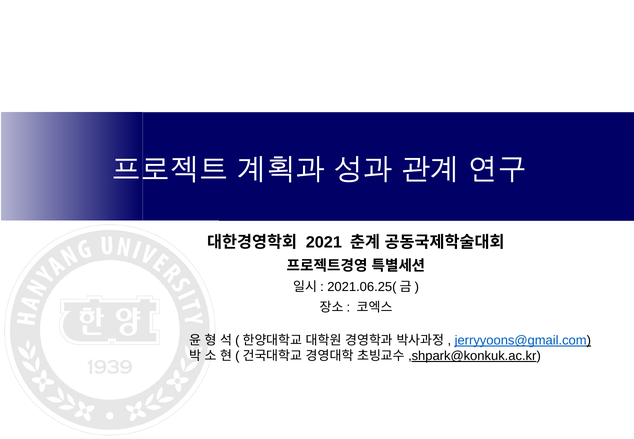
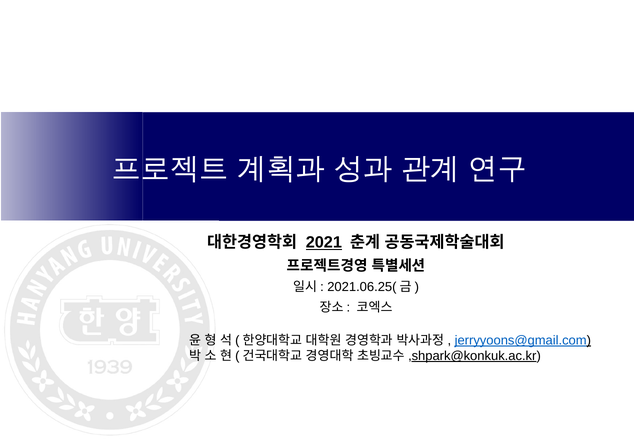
2021 underline: none -> present (324, 242)
